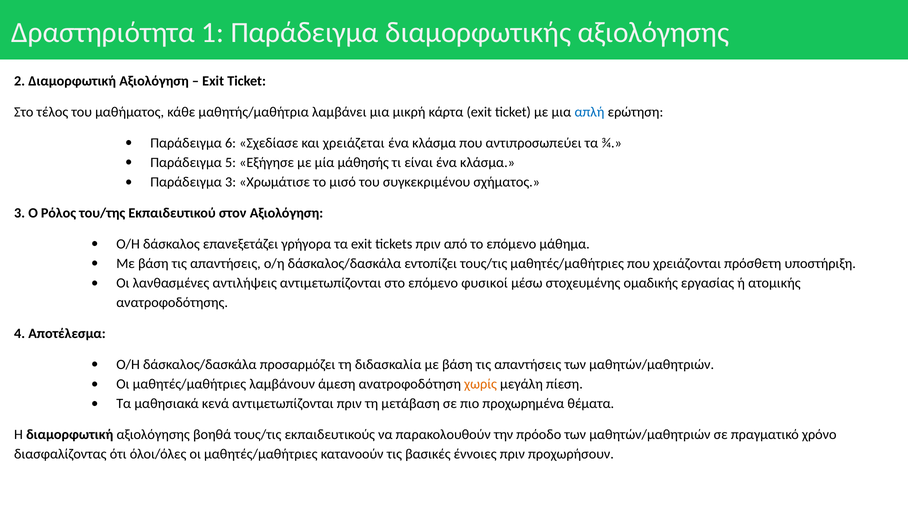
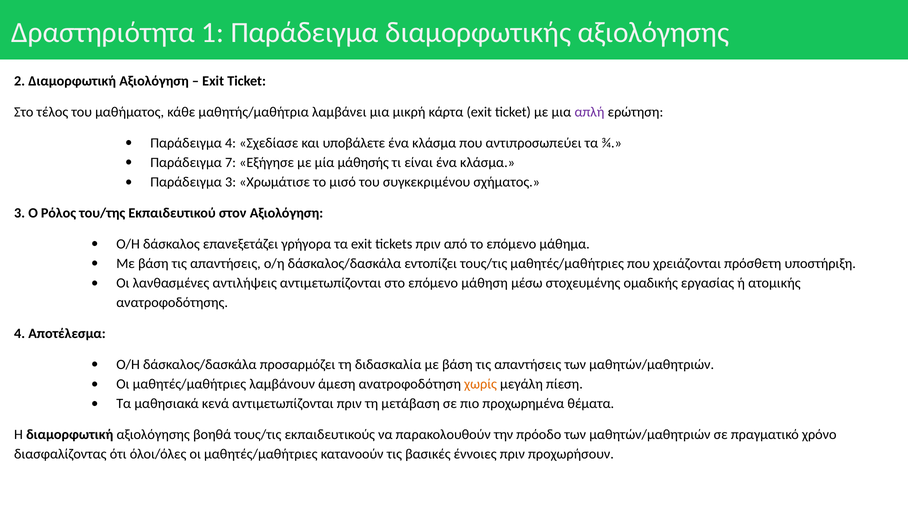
απλή colour: blue -> purple (589, 112)
Παράδειγμα 6: 6 -> 4 (231, 143)
χρειάζεται: χρειάζεται -> υποβάλετε (354, 143)
5: 5 -> 7 (231, 163)
φυσικοί: φυσικοί -> μάθηση (485, 283)
